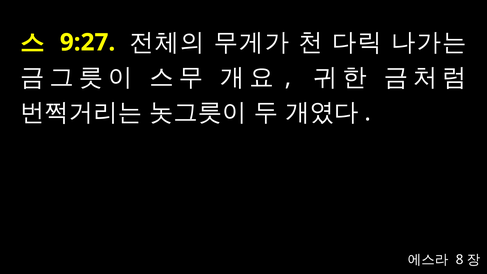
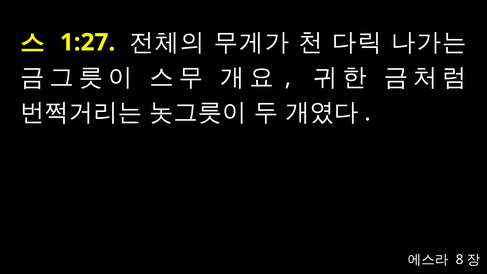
9:27: 9:27 -> 1:27 (88, 42)
